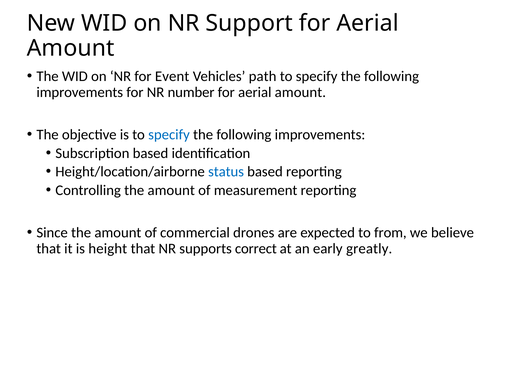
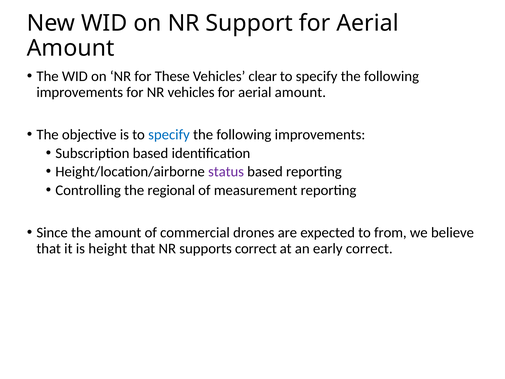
Event: Event -> These (172, 76)
path: path -> clear (263, 76)
NR number: number -> vehicles (191, 92)
status colour: blue -> purple (226, 172)
Controlling the amount: amount -> regional (171, 190)
early greatly: greatly -> correct (369, 248)
